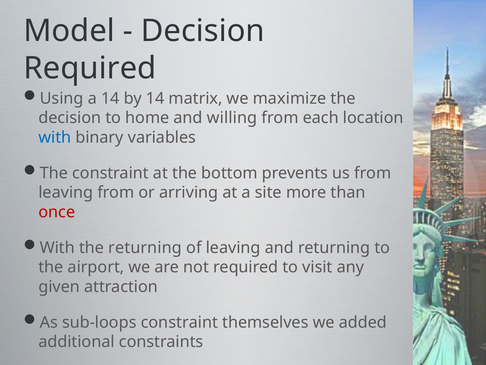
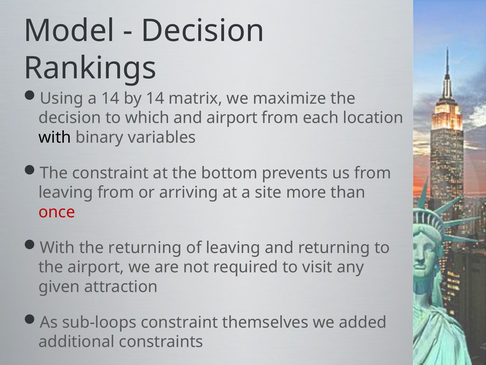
Required: Required -> Rankings (90, 68)
home: home -> which (147, 118)
and willing: willing -> airport (232, 118)
with colour: blue -> black (55, 137)
